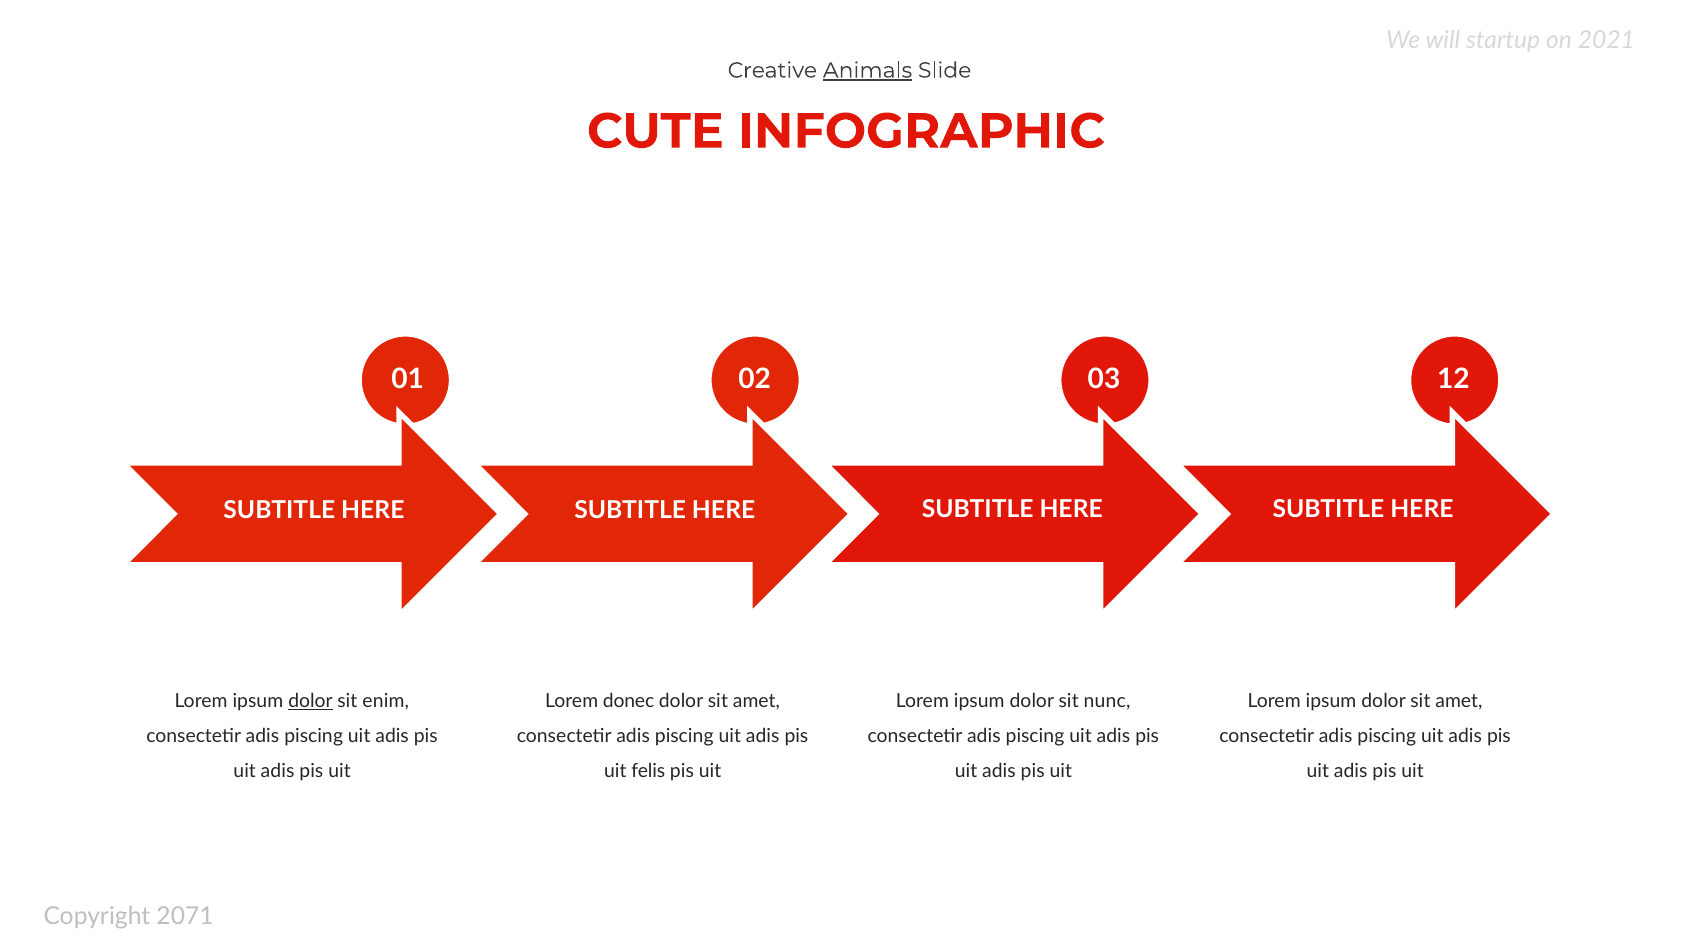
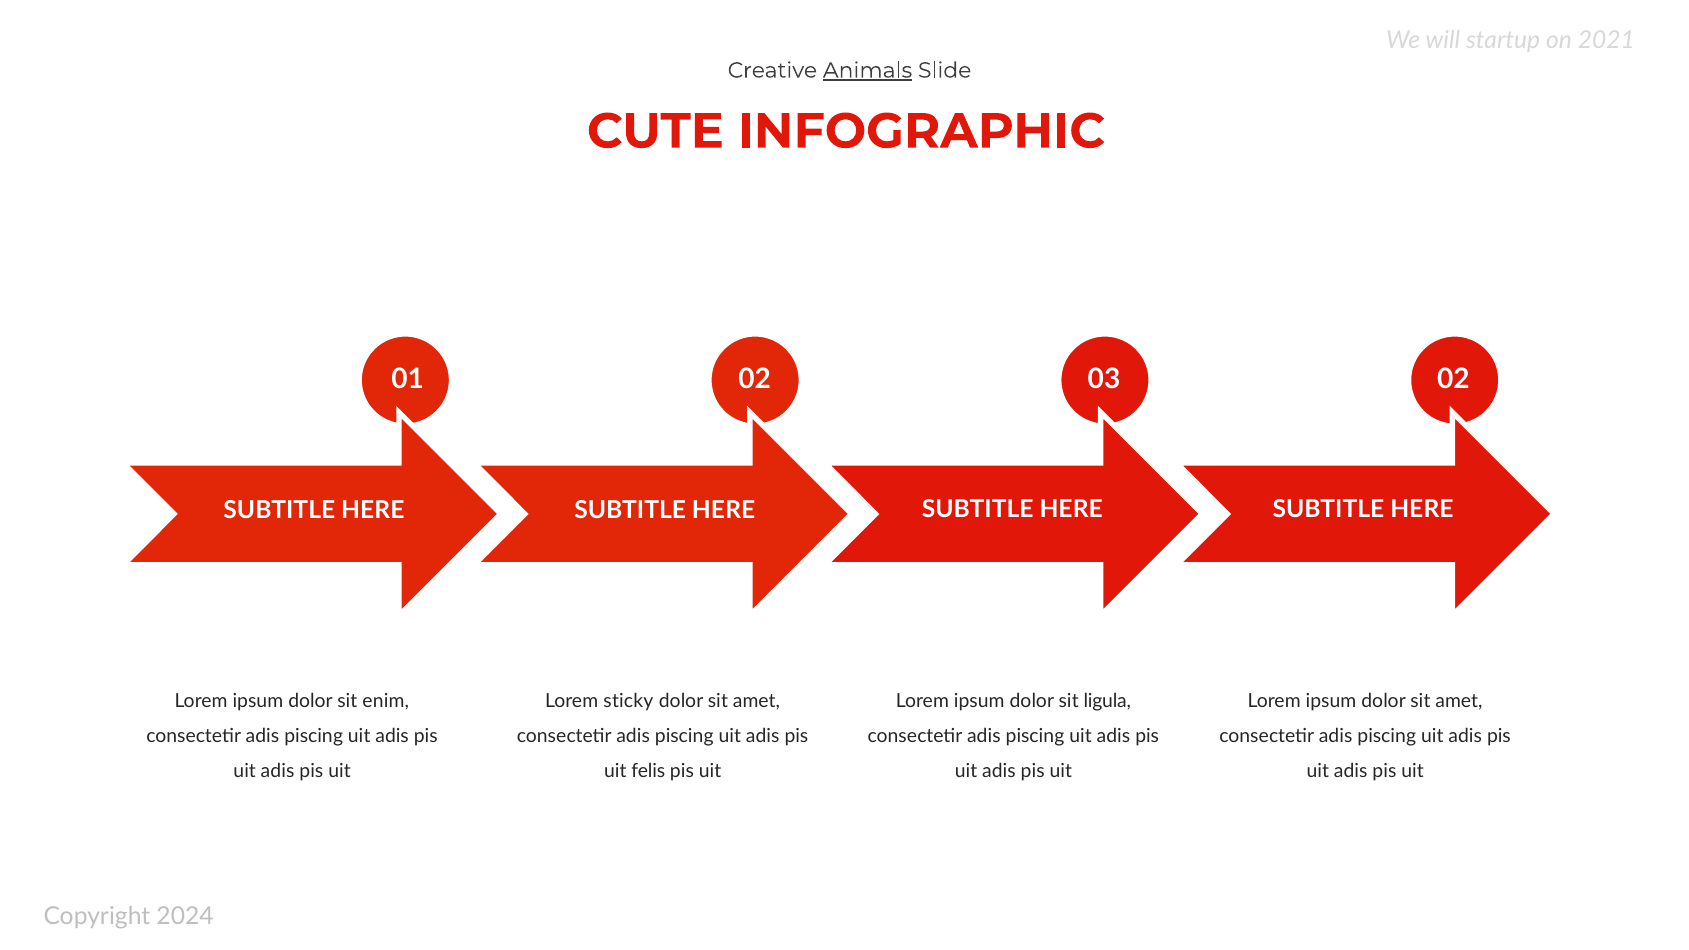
03 12: 12 -> 02 (1453, 379)
dolor underline: present -> none (311, 701)
donec: donec -> sticky (628, 701)
nunc: nunc -> ligula (1107, 701)
2071: 2071 -> 2024 (185, 916)
